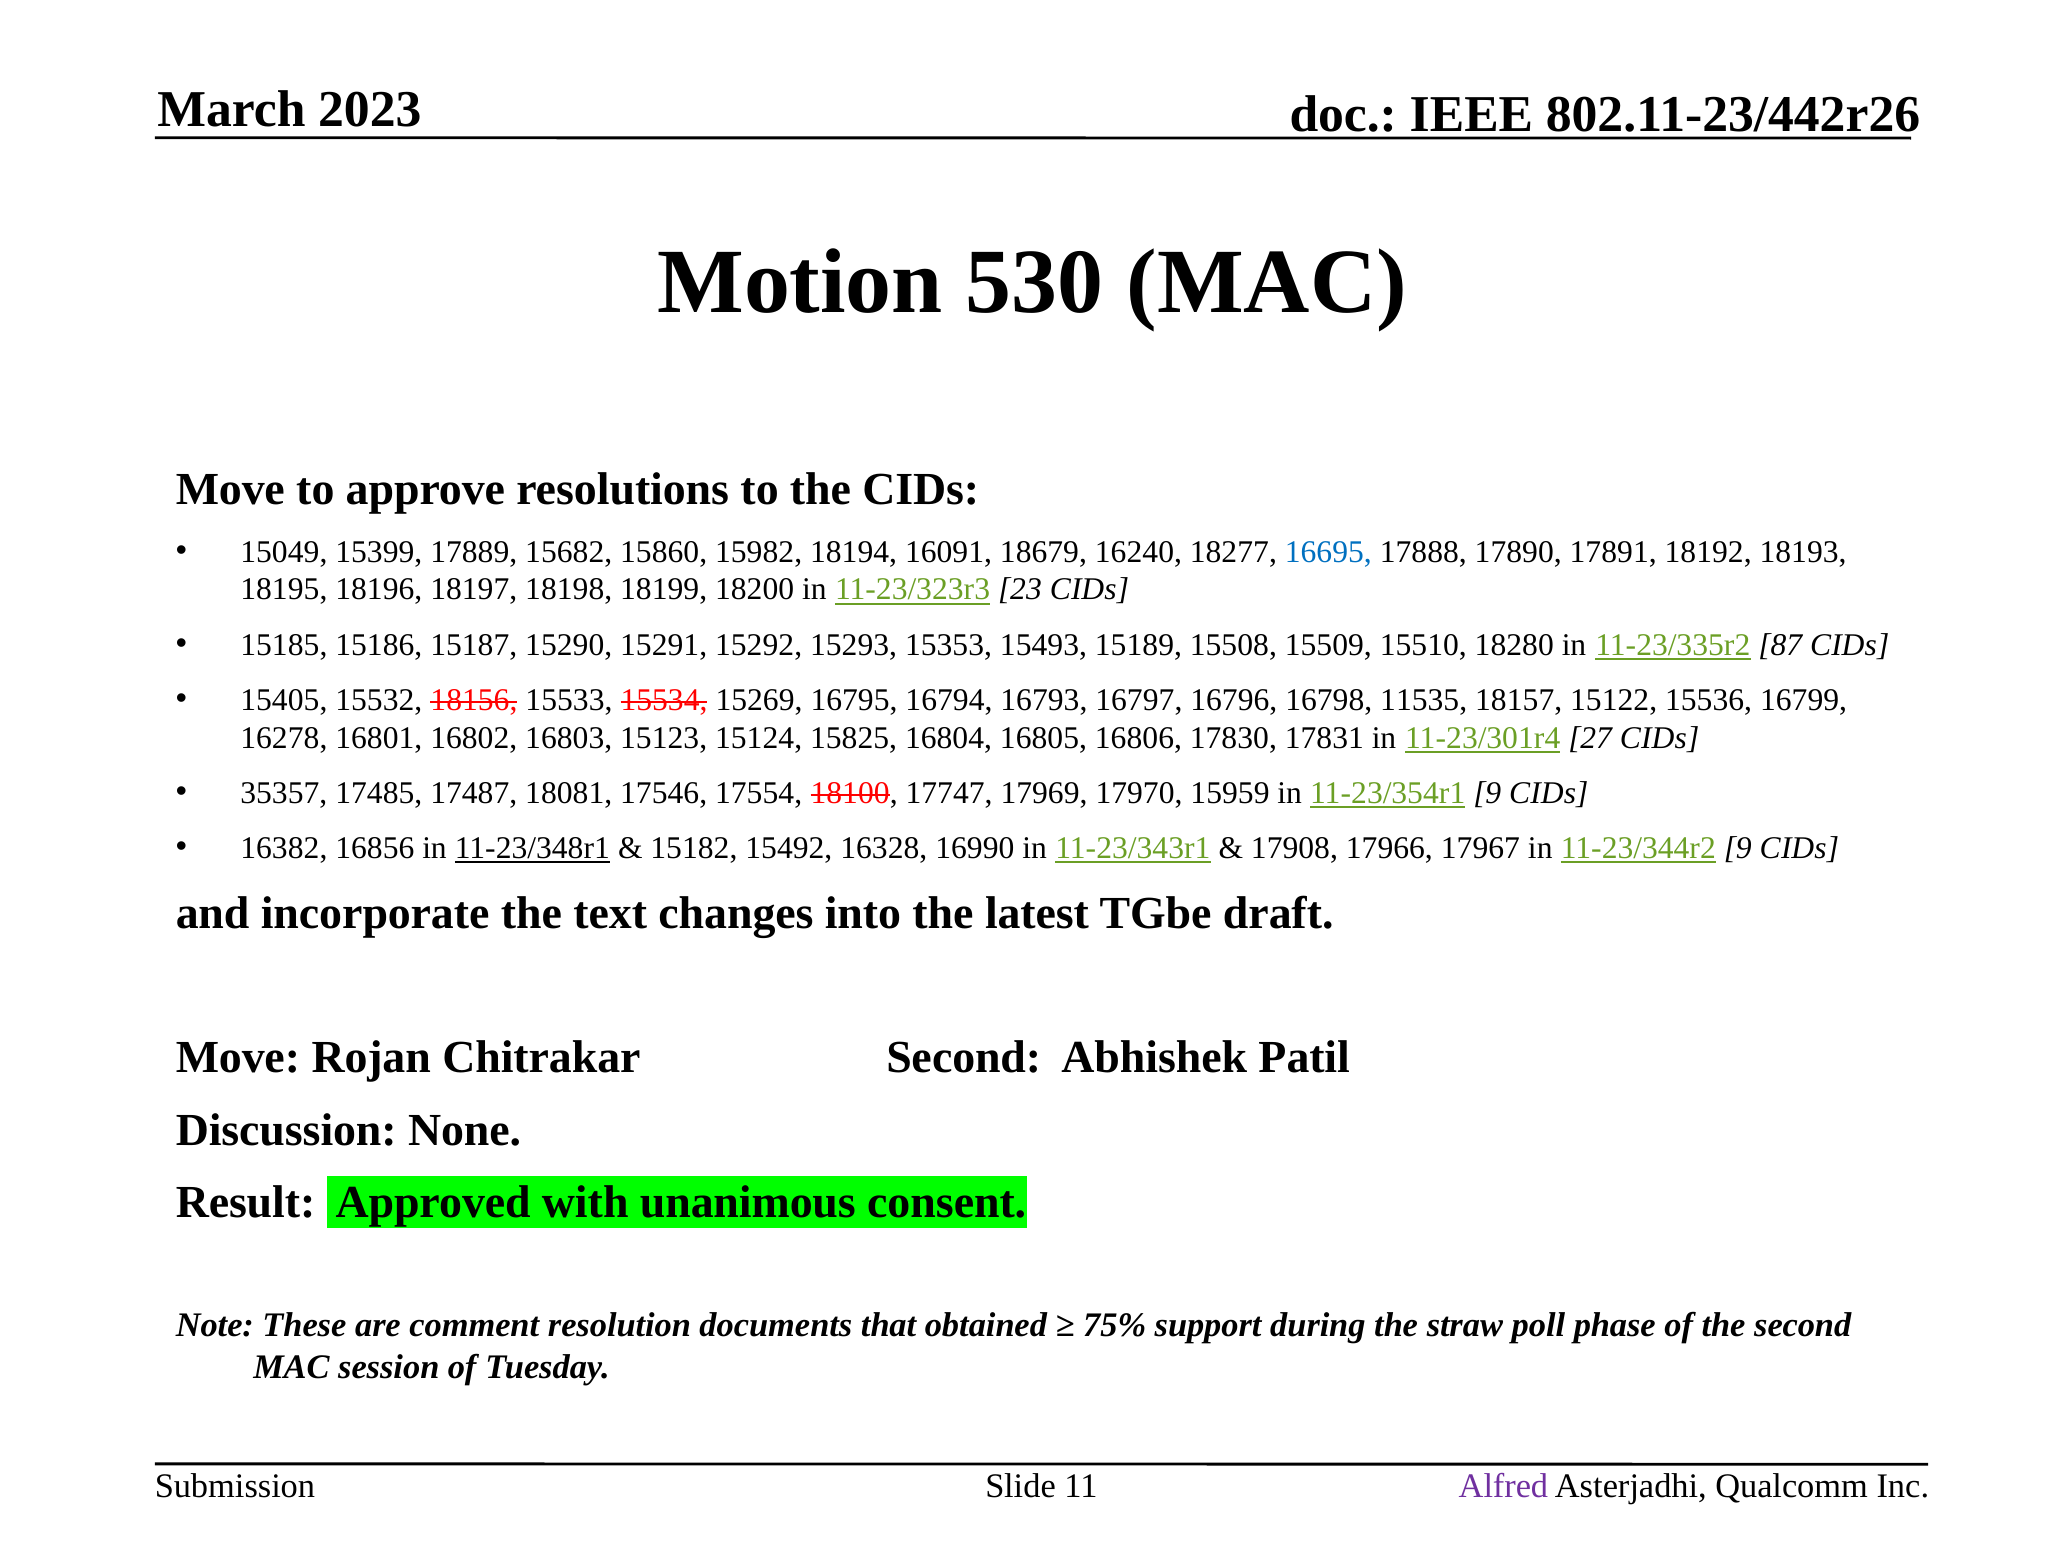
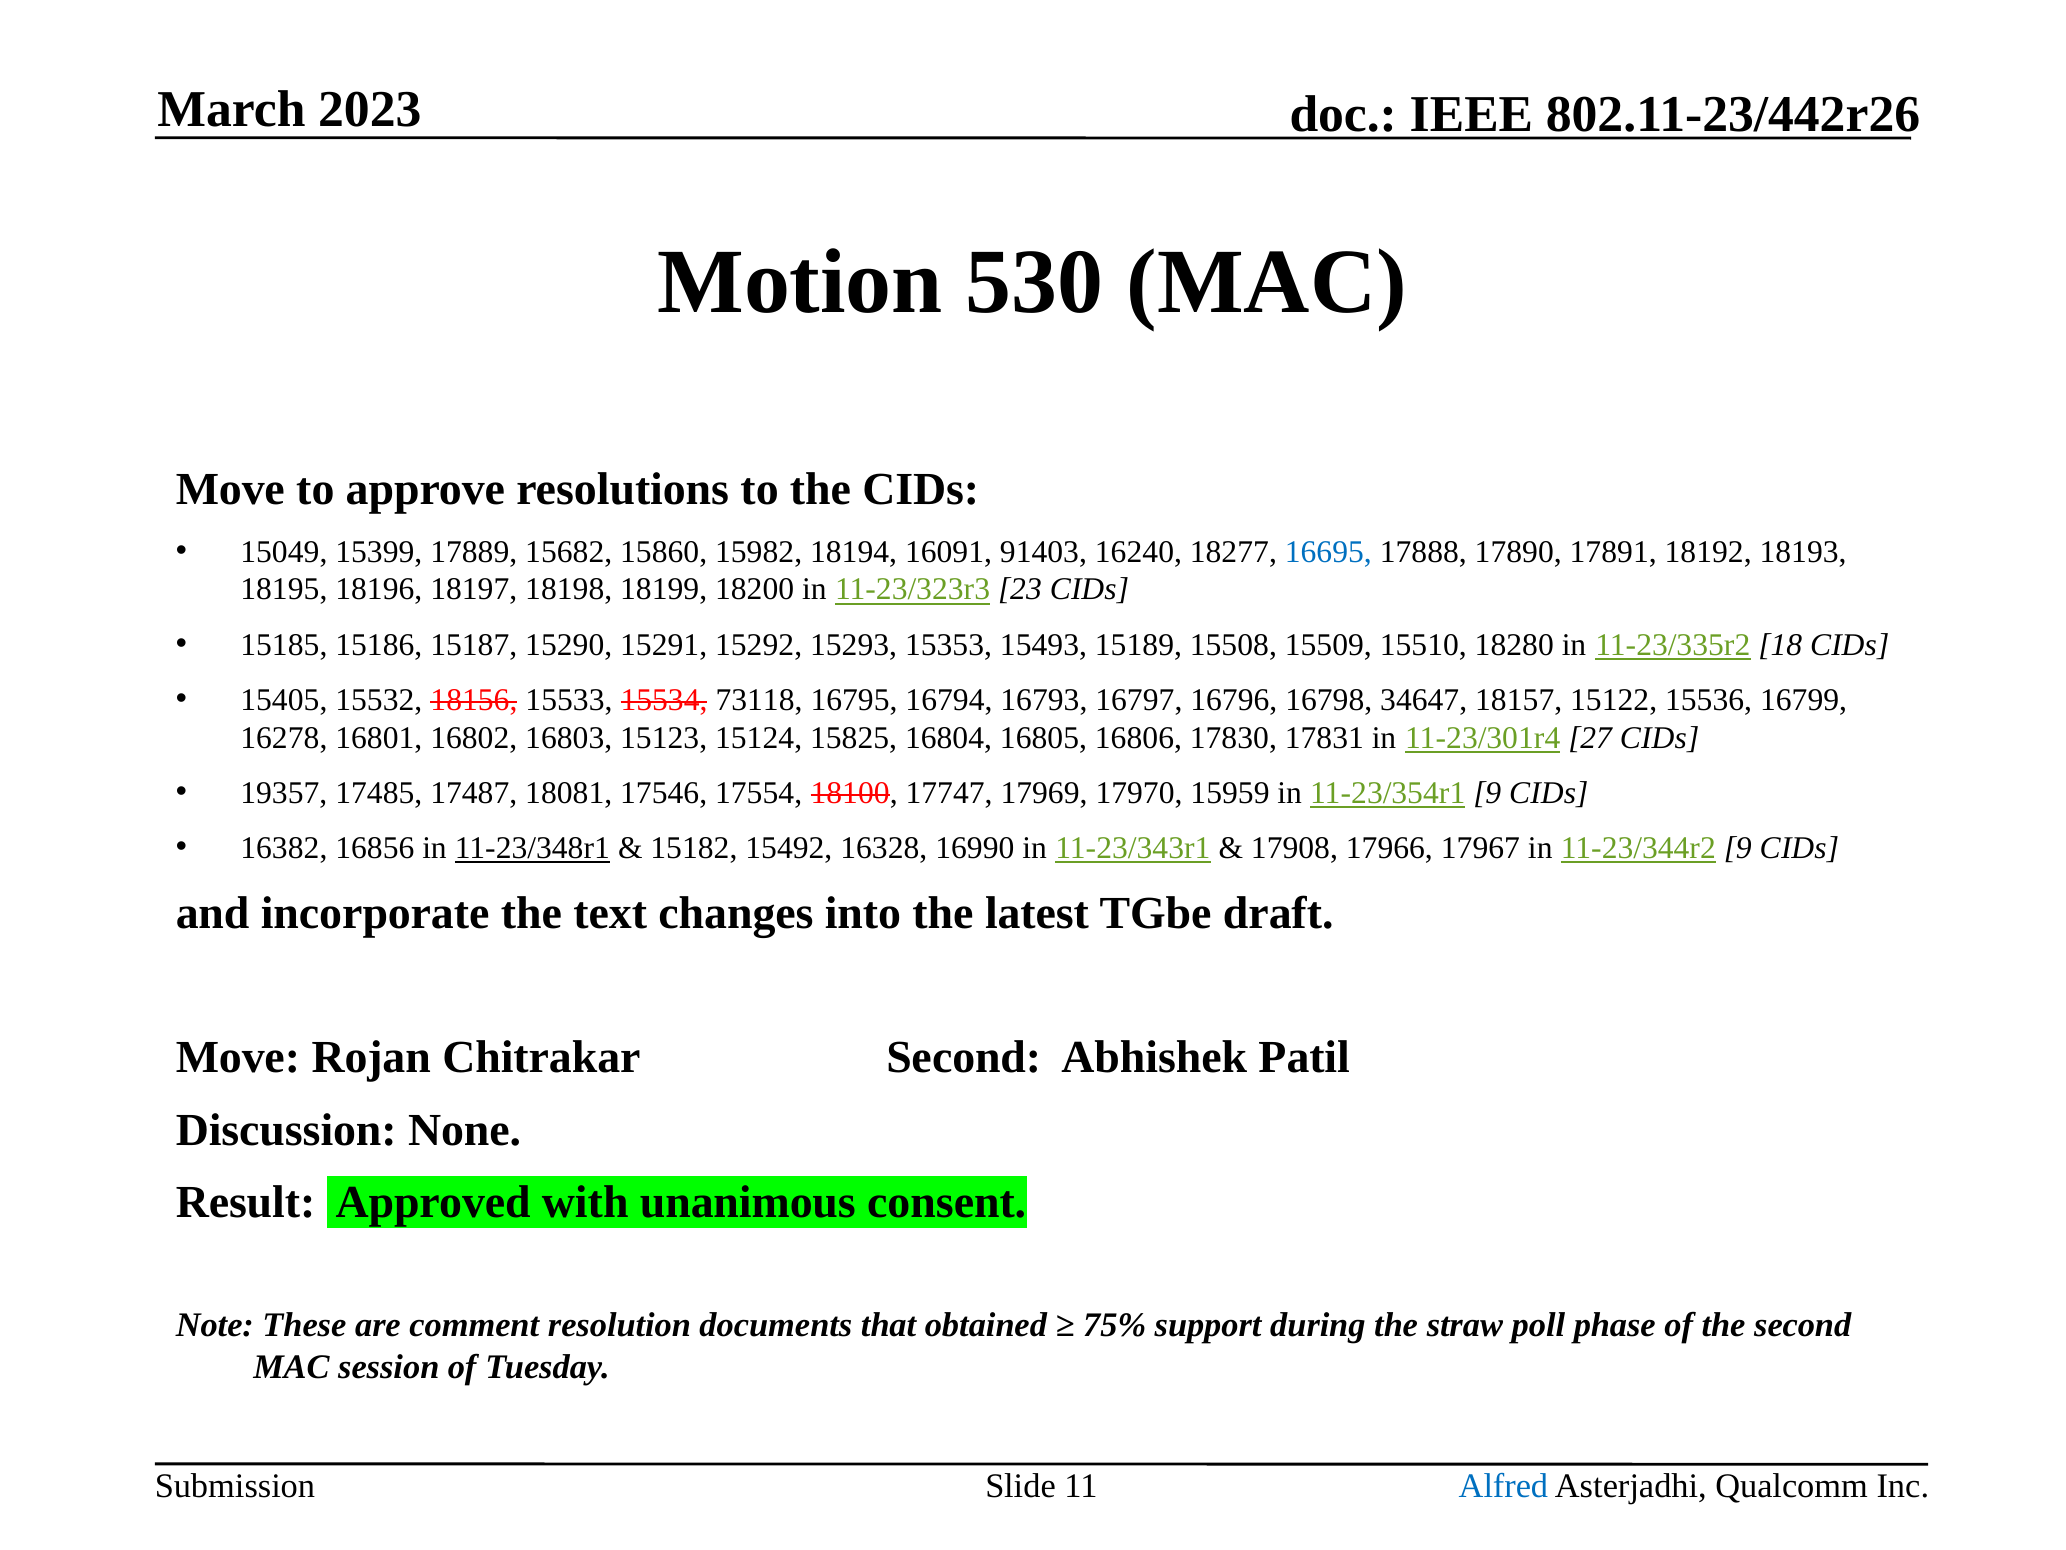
18679: 18679 -> 91403 (1043, 551)
87: 87 -> 18 (1780, 645)
15269: 15269 -> 73118 (759, 700)
11535: 11535 -> 34647 (1424, 700)
35357: 35357 -> 19357 (284, 793)
Alfred colour: purple -> blue (1503, 1486)
